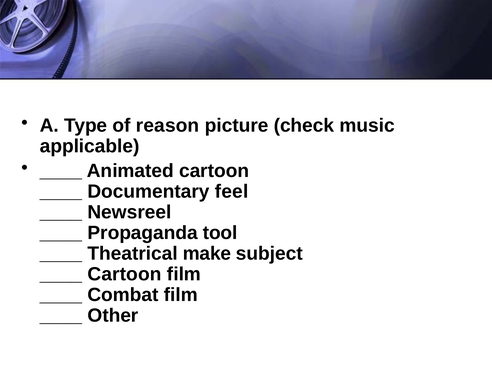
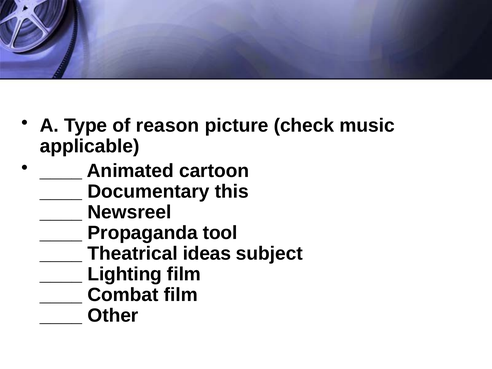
feel: feel -> this (232, 191)
make: make -> ideas (207, 253)
Cartoon: Cartoon -> Lighting (125, 274)
